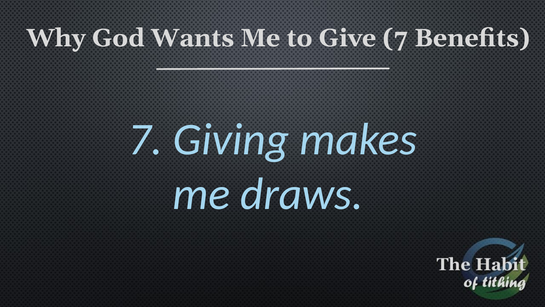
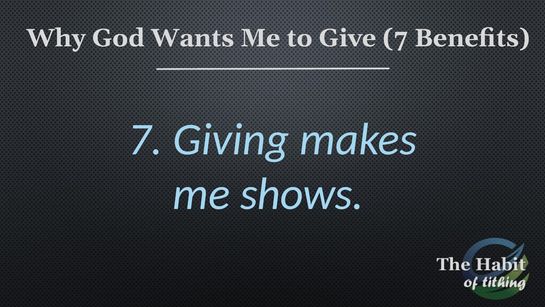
draws: draws -> shows (302, 194)
